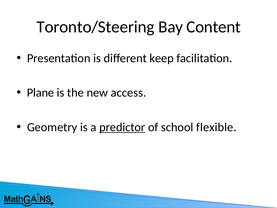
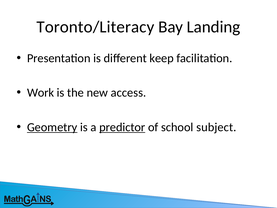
Toronto/Steering: Toronto/Steering -> Toronto/Literacy (95, 27)
Content: Content -> Landing (213, 27)
Plane: Plane -> Work (41, 93)
Geometry underline: none -> present (52, 127)
flexible: flexible -> subject (216, 127)
